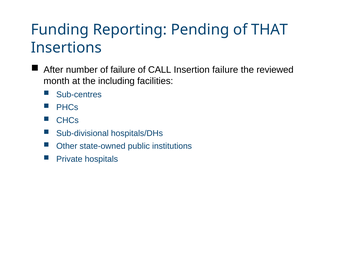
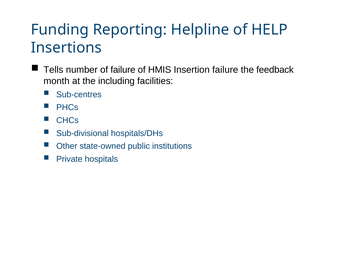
Pending: Pending -> Helpline (200, 30)
THAT: THAT -> HELP (270, 30)
After: After -> Tells (53, 70)
CALL: CALL -> HMIS (160, 70)
reviewed: reviewed -> feedback (275, 70)
